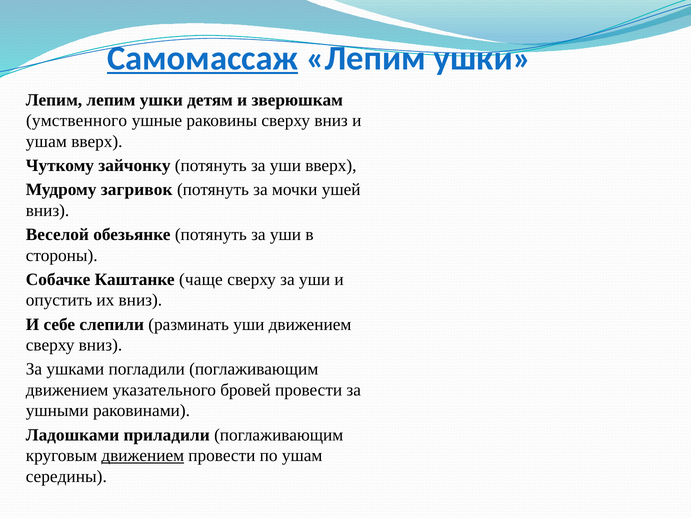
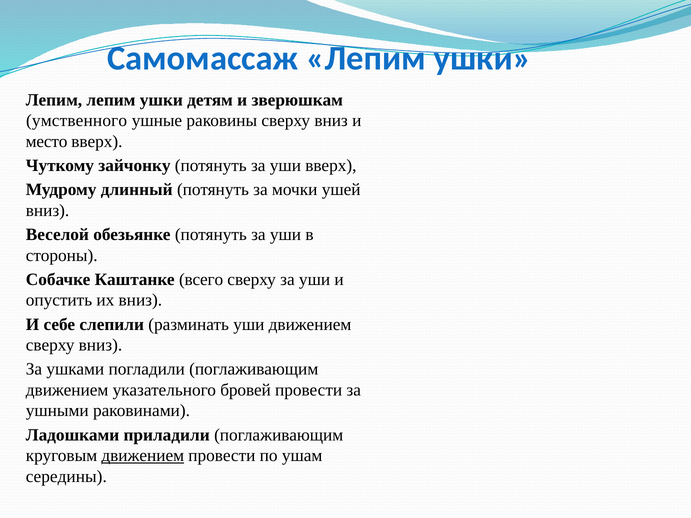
Самомассаж underline: present -> none (203, 58)
ушам: ушам -> место (47, 141)
загривок: загривок -> длинный (137, 190)
чаще: чаще -> всего (201, 280)
